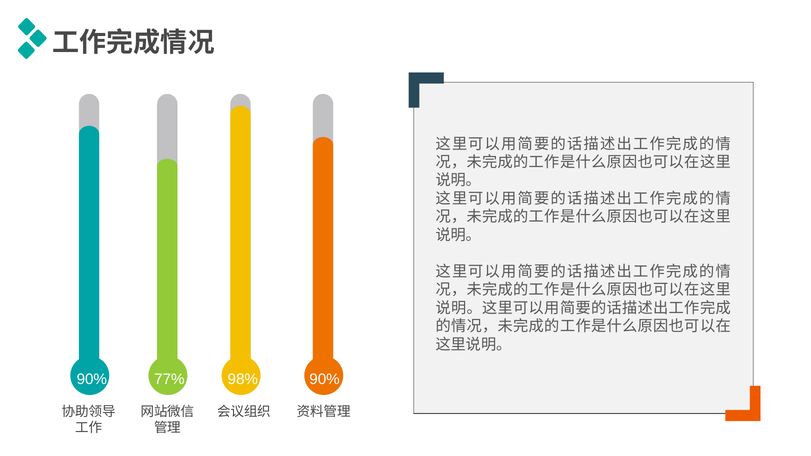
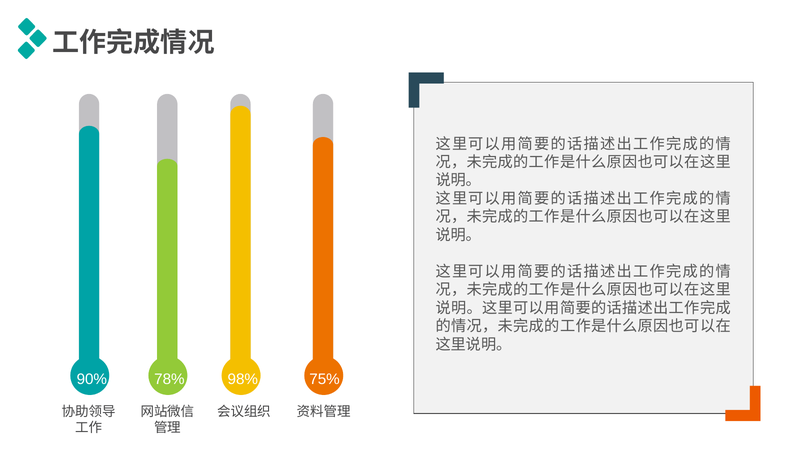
77%: 77% -> 78% (169, 379)
98% 90%: 90% -> 75% (325, 379)
